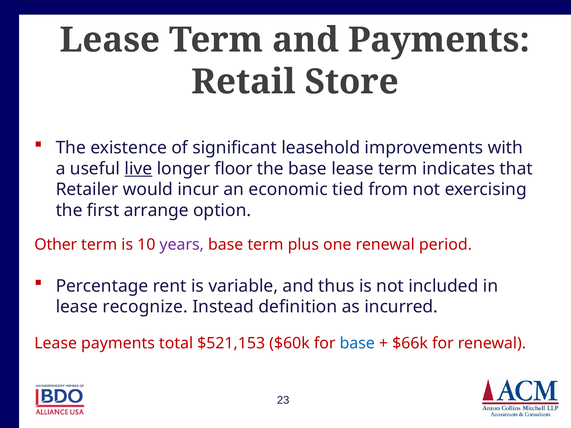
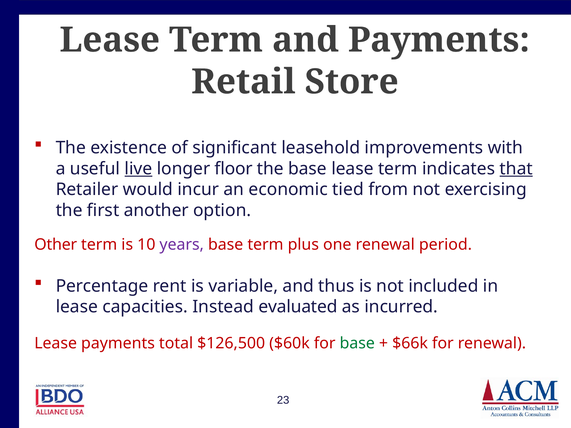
that underline: none -> present (516, 169)
arrange: arrange -> another (156, 211)
recognize: recognize -> capacities (145, 307)
definition: definition -> evaluated (298, 307)
$521,153: $521,153 -> $126,500 (231, 343)
base colour: blue -> green (357, 343)
